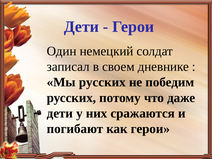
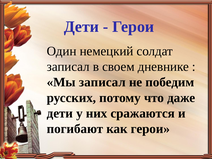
Мы русских: русских -> записал (102, 82)
